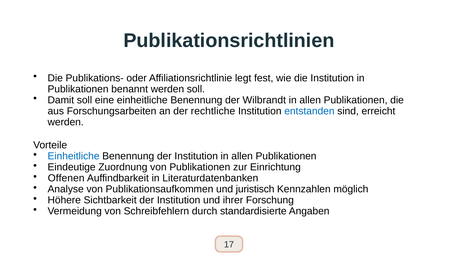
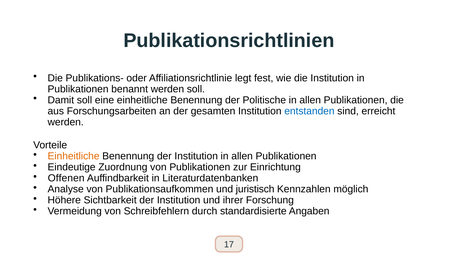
Wilbrandt: Wilbrandt -> Politische (264, 100)
rechtliche: rechtliche -> gesamten (213, 111)
Einheitliche colour: blue -> orange (74, 156)
